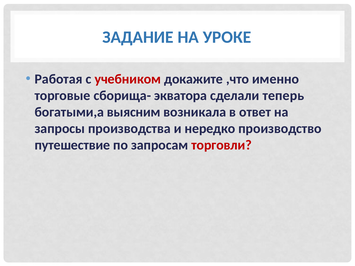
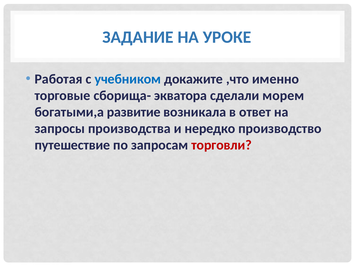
учебником colour: red -> blue (128, 79)
теперь: теперь -> морем (283, 96)
выясним: выясним -> развитие (134, 112)
